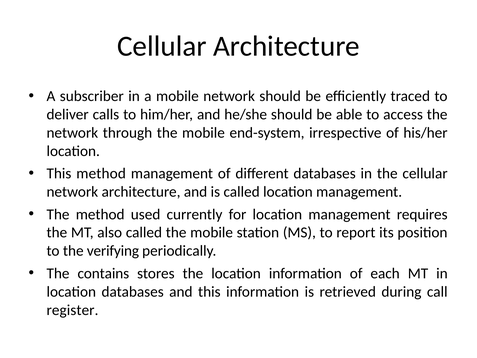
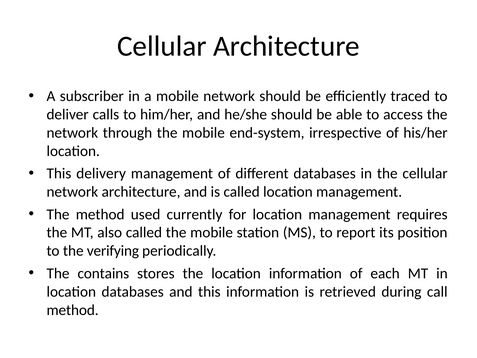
This method: method -> delivery (101, 173)
register: register -> method (73, 310)
